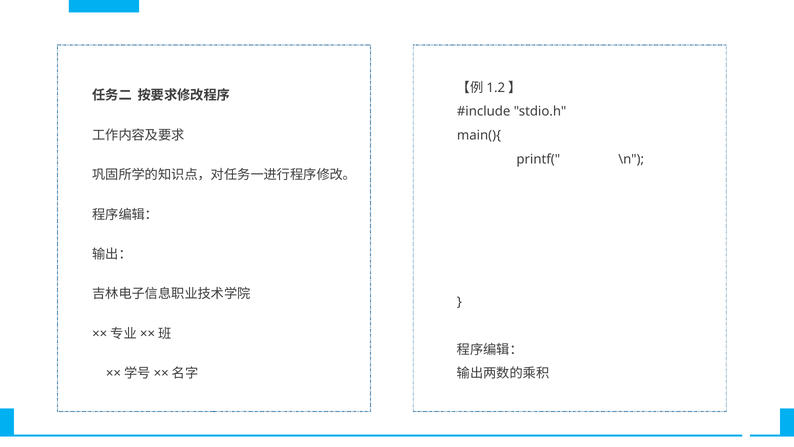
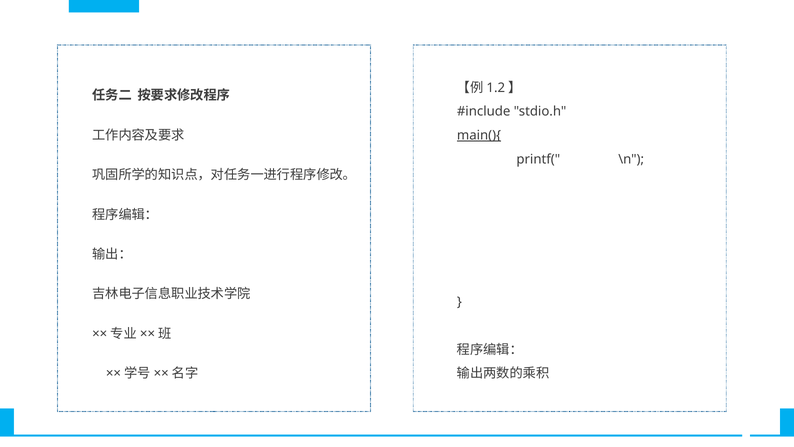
main(){ underline: none -> present (479, 135)
